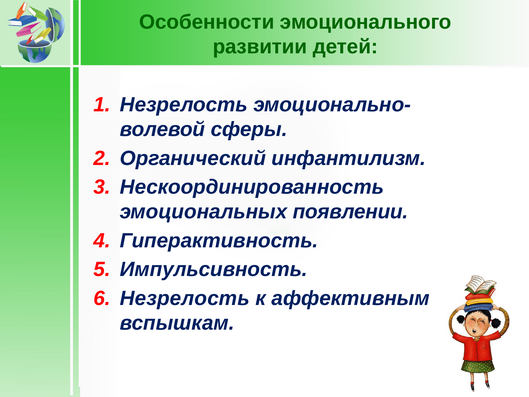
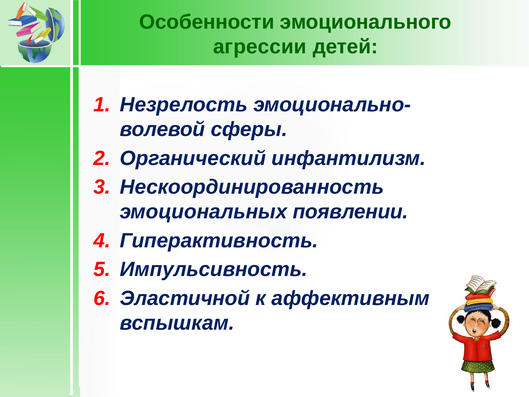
развитии: развитии -> агрессии (260, 47)
Незрелость: Незрелость -> Эластичной (185, 298)
